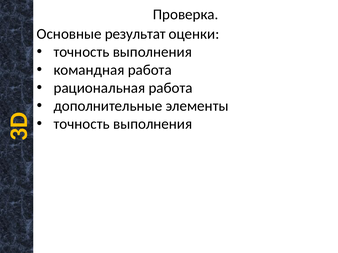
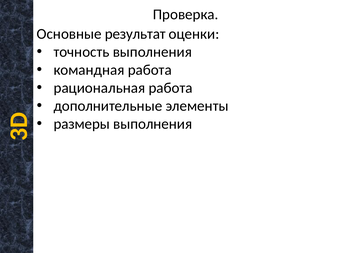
точность: точность -> размеры (82, 124)
